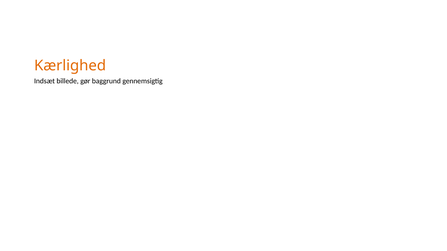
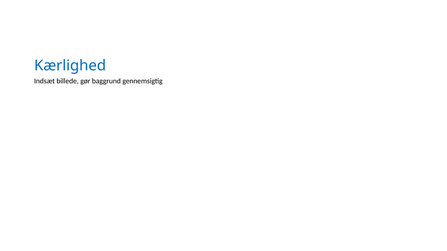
Kærlighed colour: orange -> blue (70, 66)
